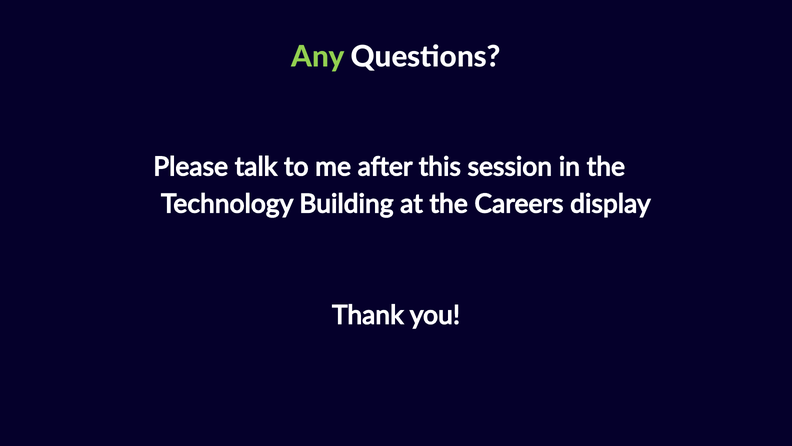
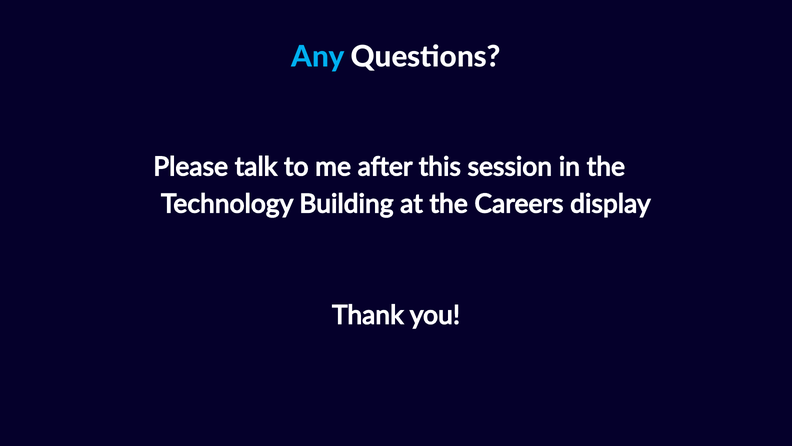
Any colour: light green -> light blue (318, 57)
